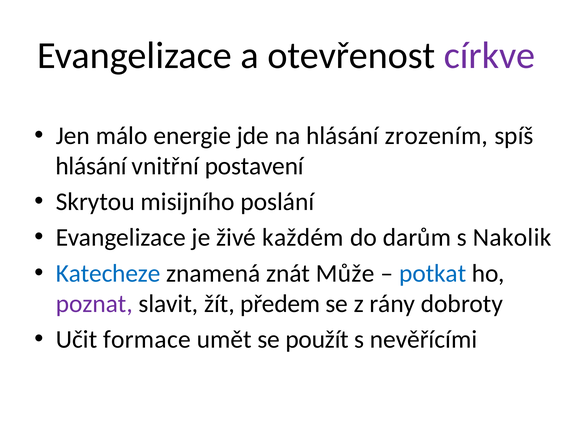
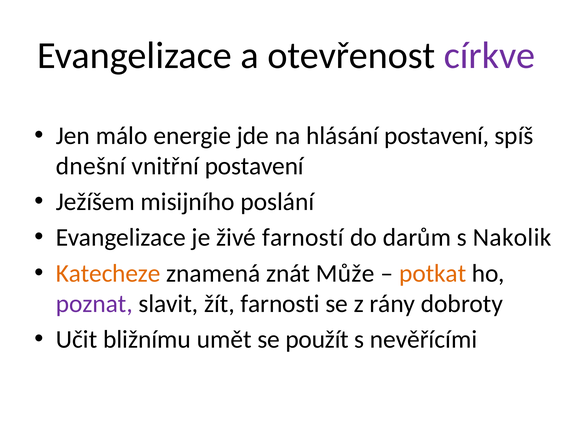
hlásání zrozením: zrozením -> postavení (437, 136)
hlásání: hlásání -> dnešní (91, 166)
Skrytou: Skrytou -> Ježíšem (95, 202)
každém: každém -> farností (303, 237)
Katecheze colour: blue -> orange (108, 273)
potkat colour: blue -> orange (433, 273)
předem: předem -> farnosti (280, 304)
formace: formace -> bližnímu (147, 339)
